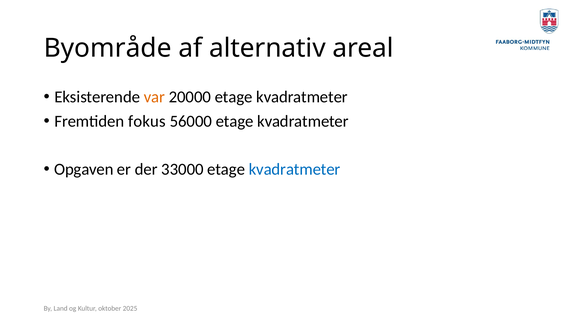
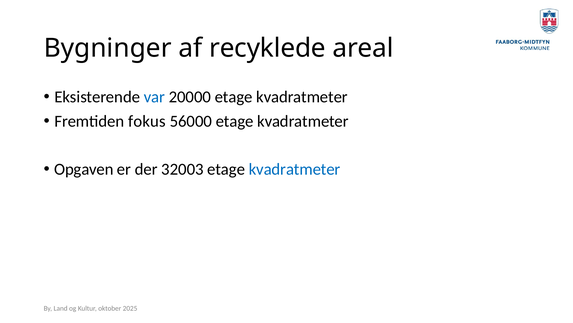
Byområde: Byområde -> Bygninger (108, 48)
alternativ: alternativ -> recyklede (267, 48)
var colour: orange -> blue (154, 97)
33000: 33000 -> 32003 (182, 169)
